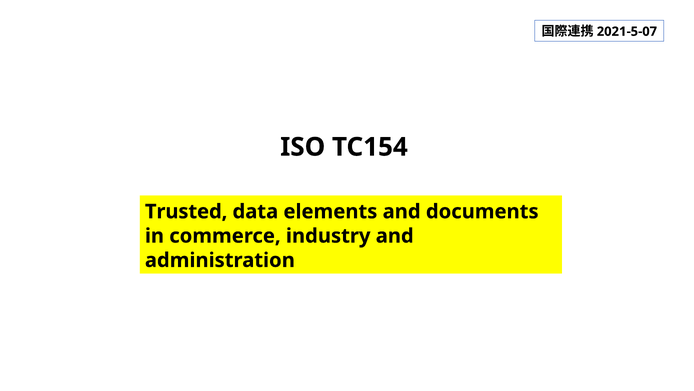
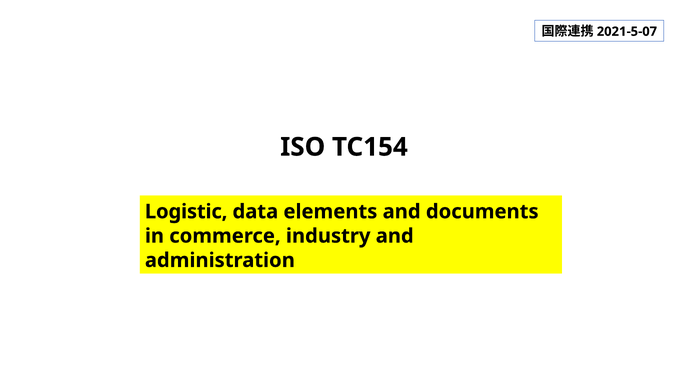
Trusted: Trusted -> Logistic (186, 211)
